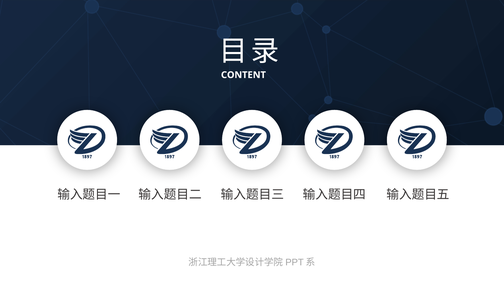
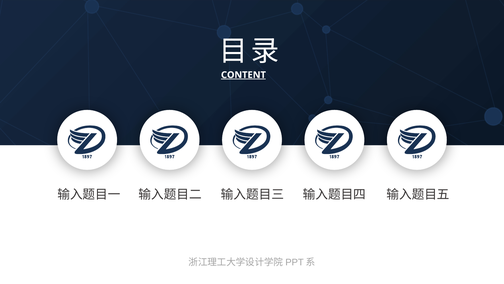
CONTENT underline: none -> present (243, 75)
